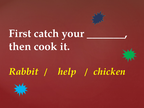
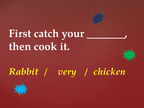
help: help -> very (67, 72)
